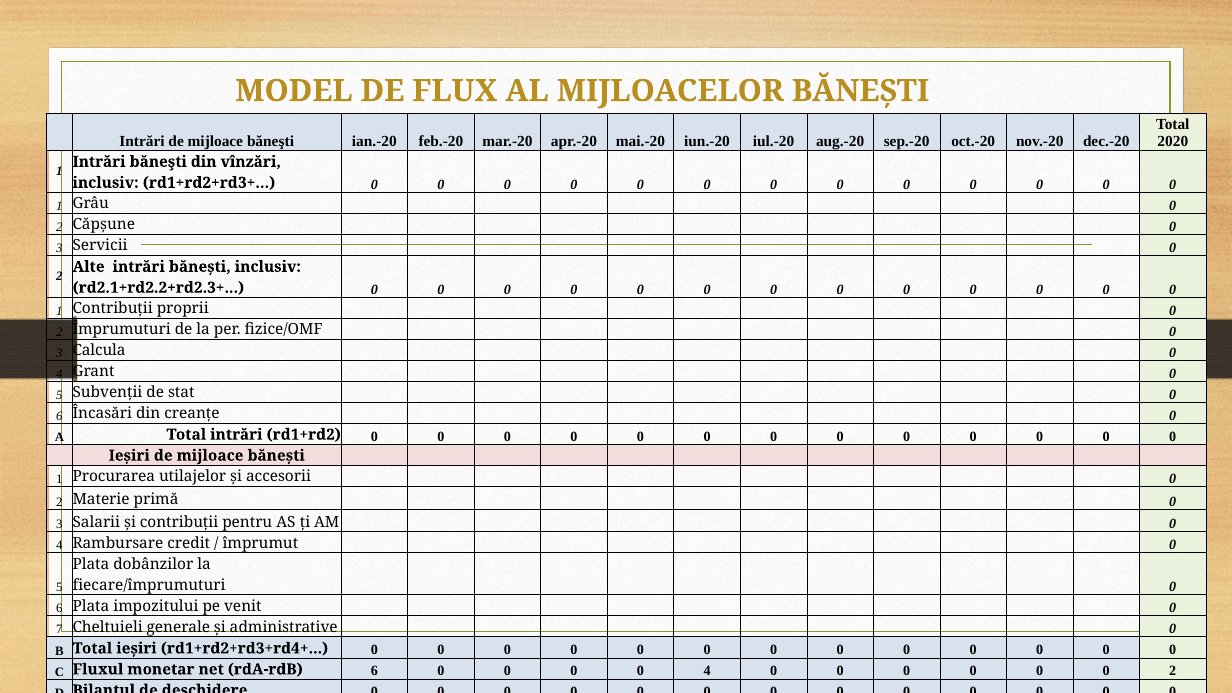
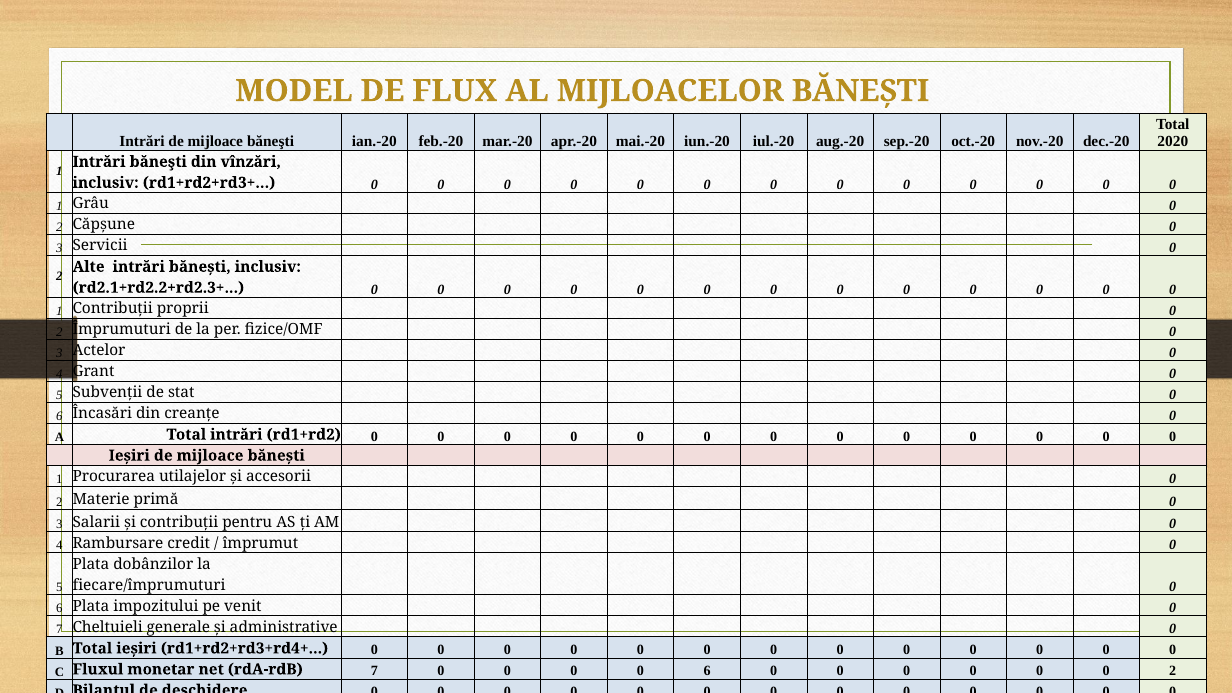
Calcula: Calcula -> Actelor (99, 351)
rdA-rdB 6: 6 -> 7 (374, 671)
0 0 4: 4 -> 6 (707, 671)
